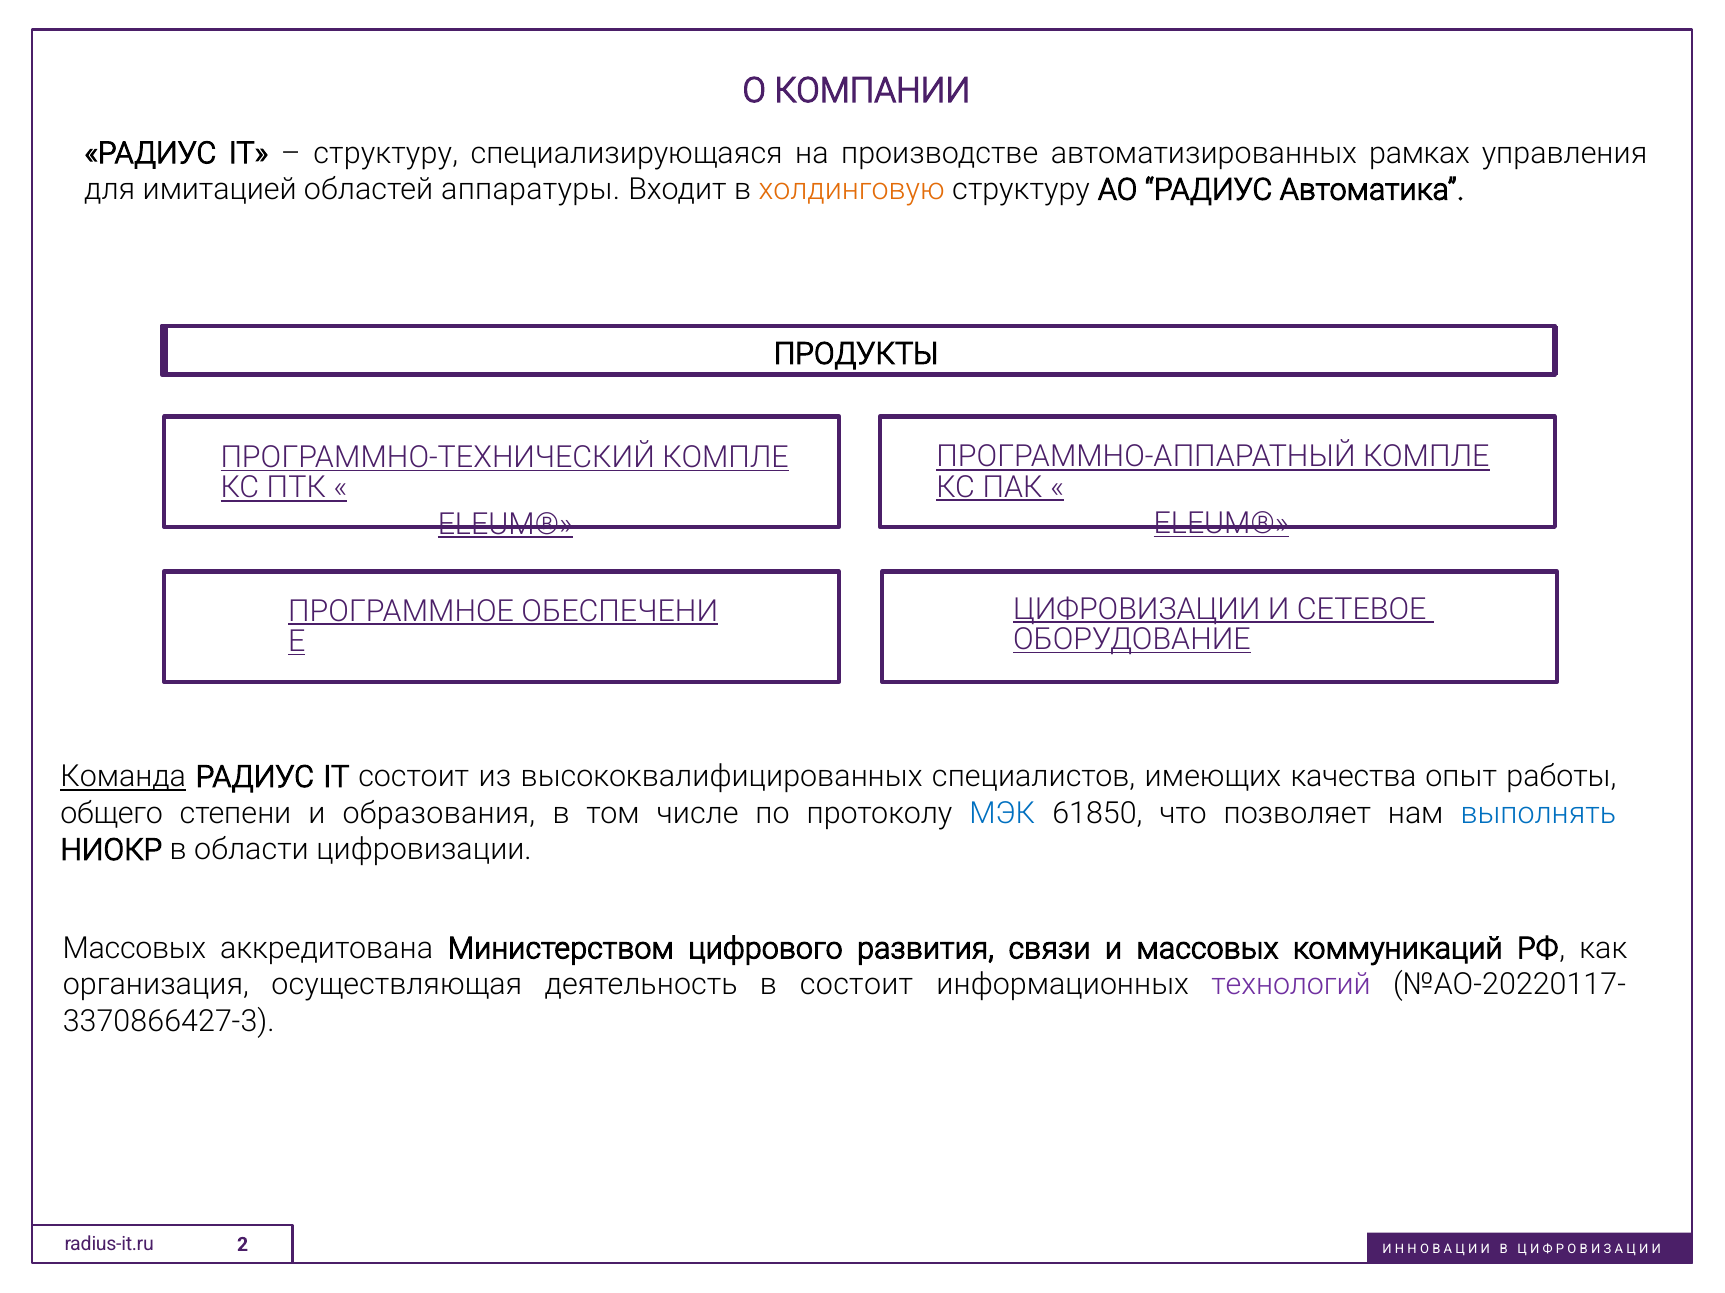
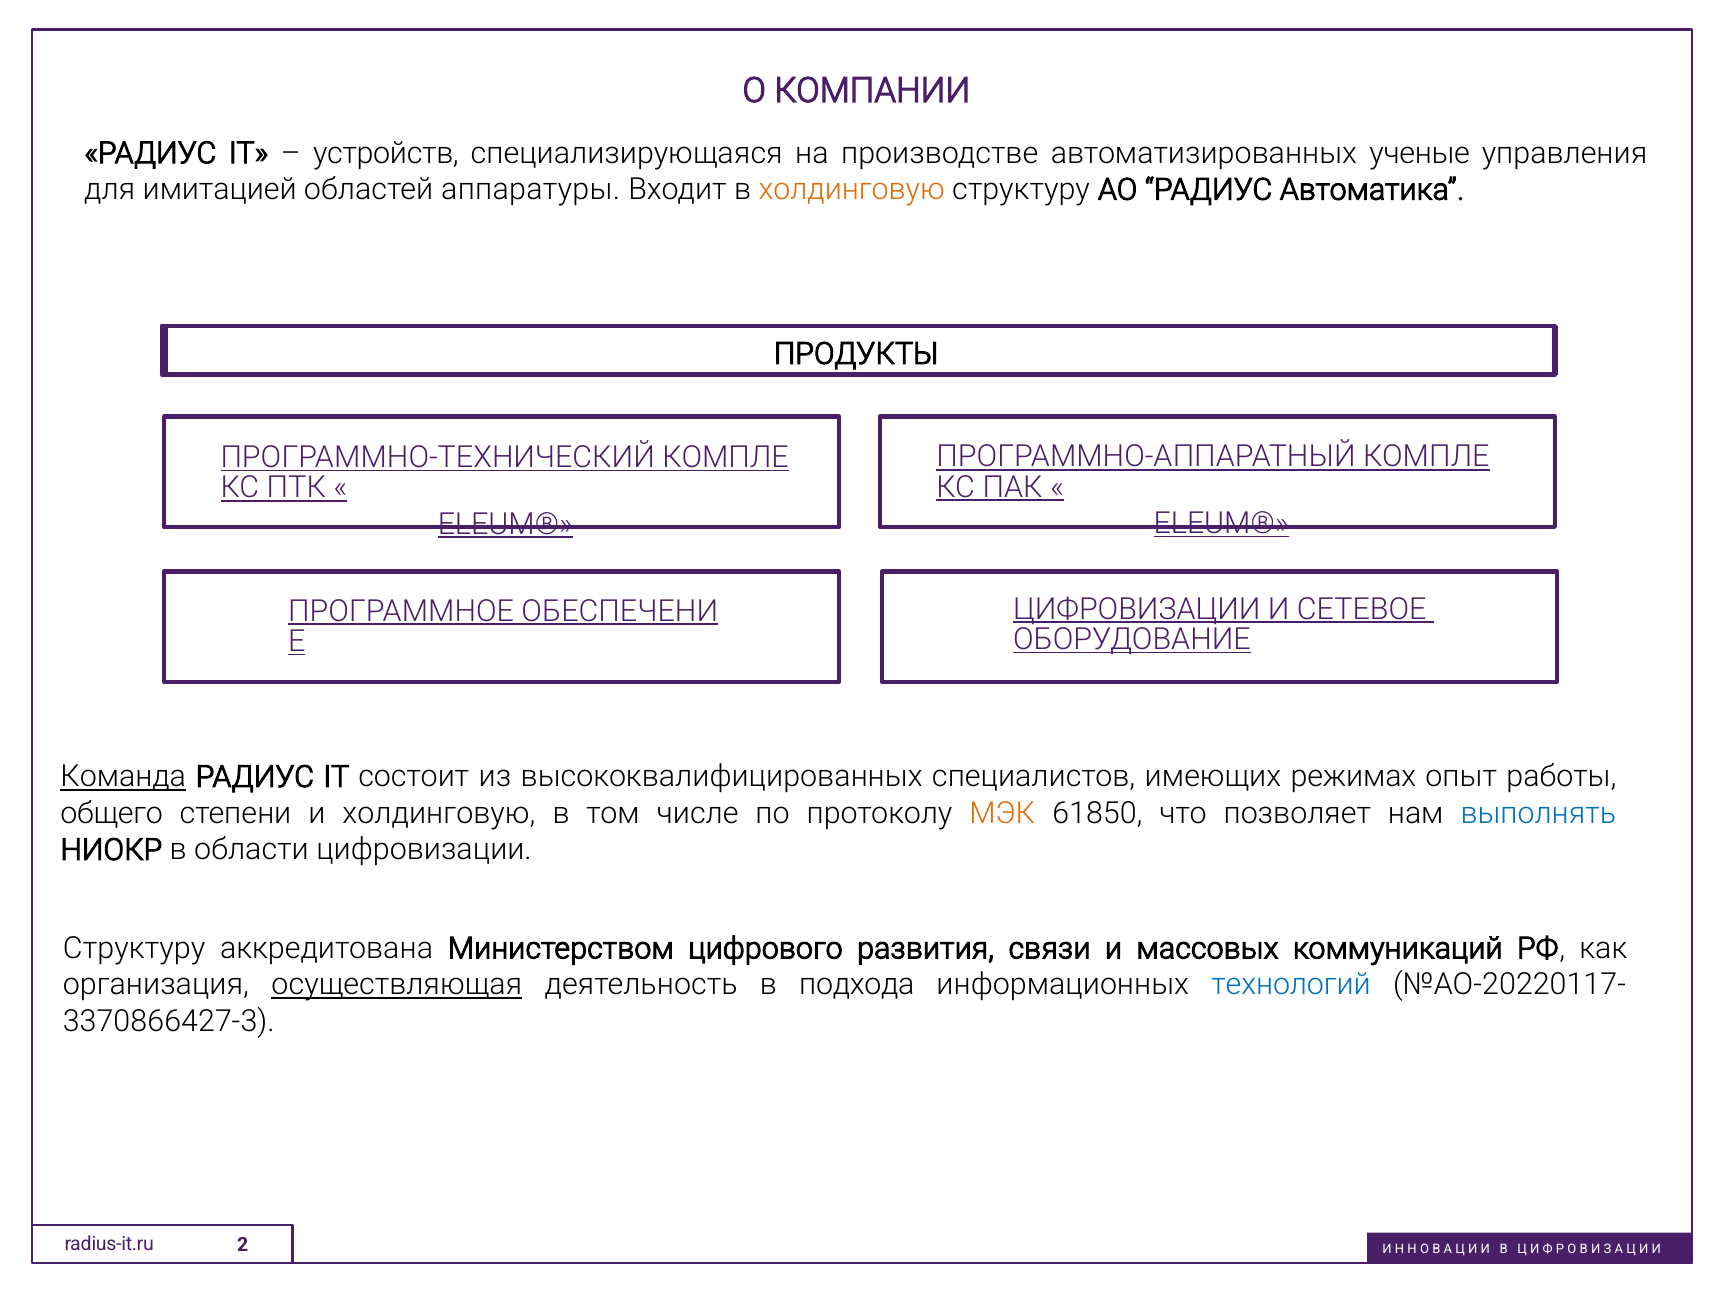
структуру: структуру -> устройств (386, 153)
рамках: рамках -> ученые (1420, 153)
качества: качества -> режимах (1353, 777)
и образования: образования -> холдинговую (439, 814)
МЭК colour: blue -> orange (1002, 814)
Массовых: Массовых -> Структуру (134, 949)
осуществляющая underline: none -> present (397, 985)
в состоит: состоит -> подхода (857, 985)
технологий colour: purple -> blue (1291, 985)
